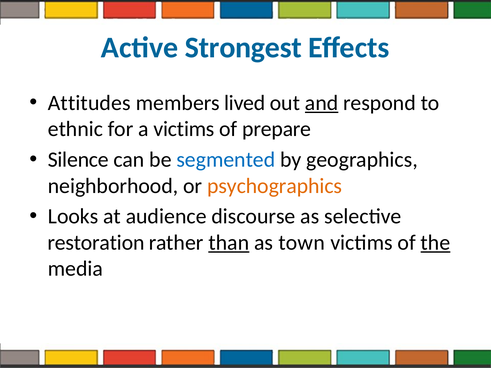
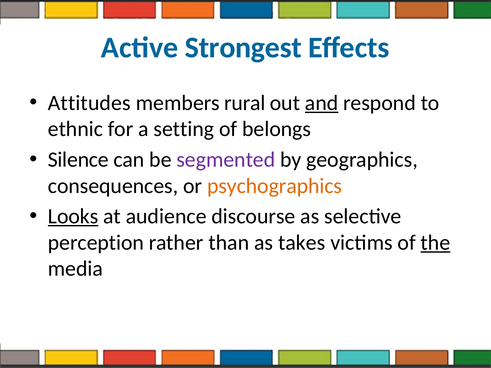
lived: lived -> rural (245, 103)
a victims: victims -> setting (184, 129)
prepare: prepare -> belongs (277, 129)
segmented colour: blue -> purple (226, 160)
neighborhood: neighborhood -> consequences (113, 186)
Looks underline: none -> present (73, 217)
restoration: restoration -> perception (96, 243)
than underline: present -> none (229, 243)
town: town -> takes (302, 243)
